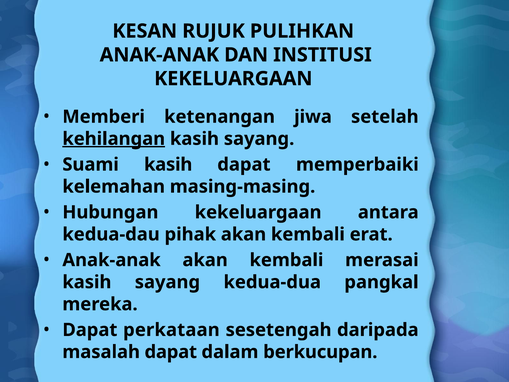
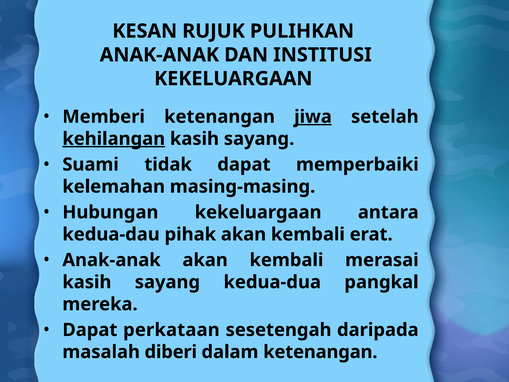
jiwa underline: none -> present (313, 117)
Suami kasih: kasih -> tidak (168, 164)
masalah dapat: dapat -> diberi (171, 352)
dalam berkucupan: berkucupan -> ketenangan (320, 352)
